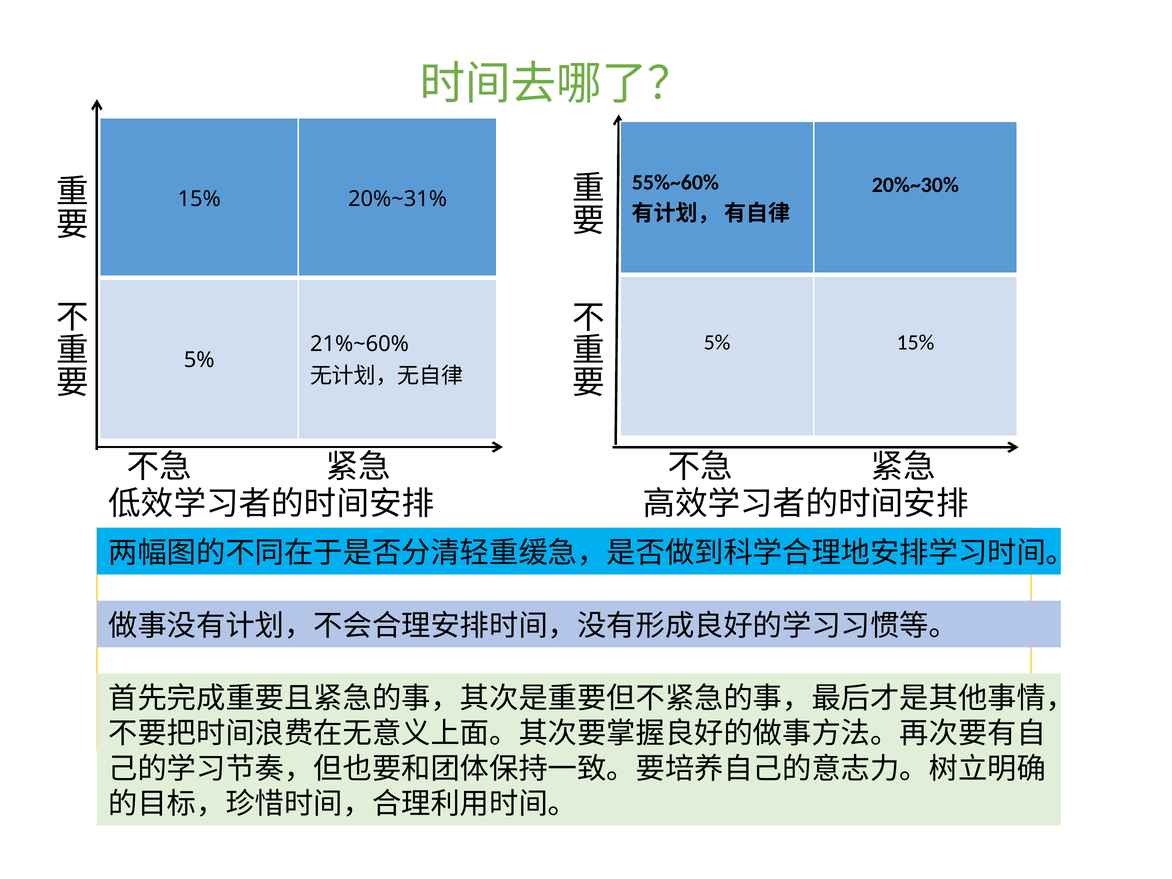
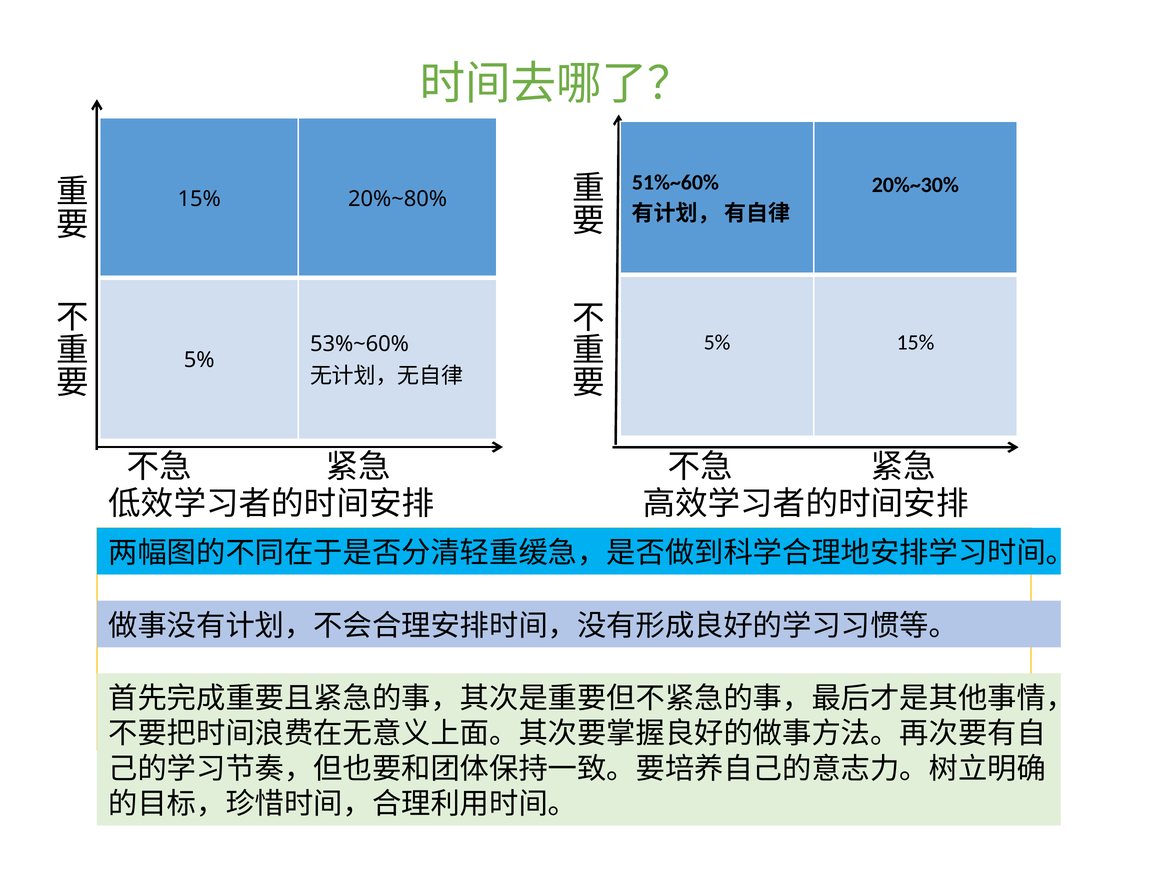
55%~60%: 55%~60% -> 51%~60% (675, 182)
20%~31%: 20%~31% -> 20%~80% (398, 199)
21%~60%: 21%~60% -> 53%~60% (359, 344)
